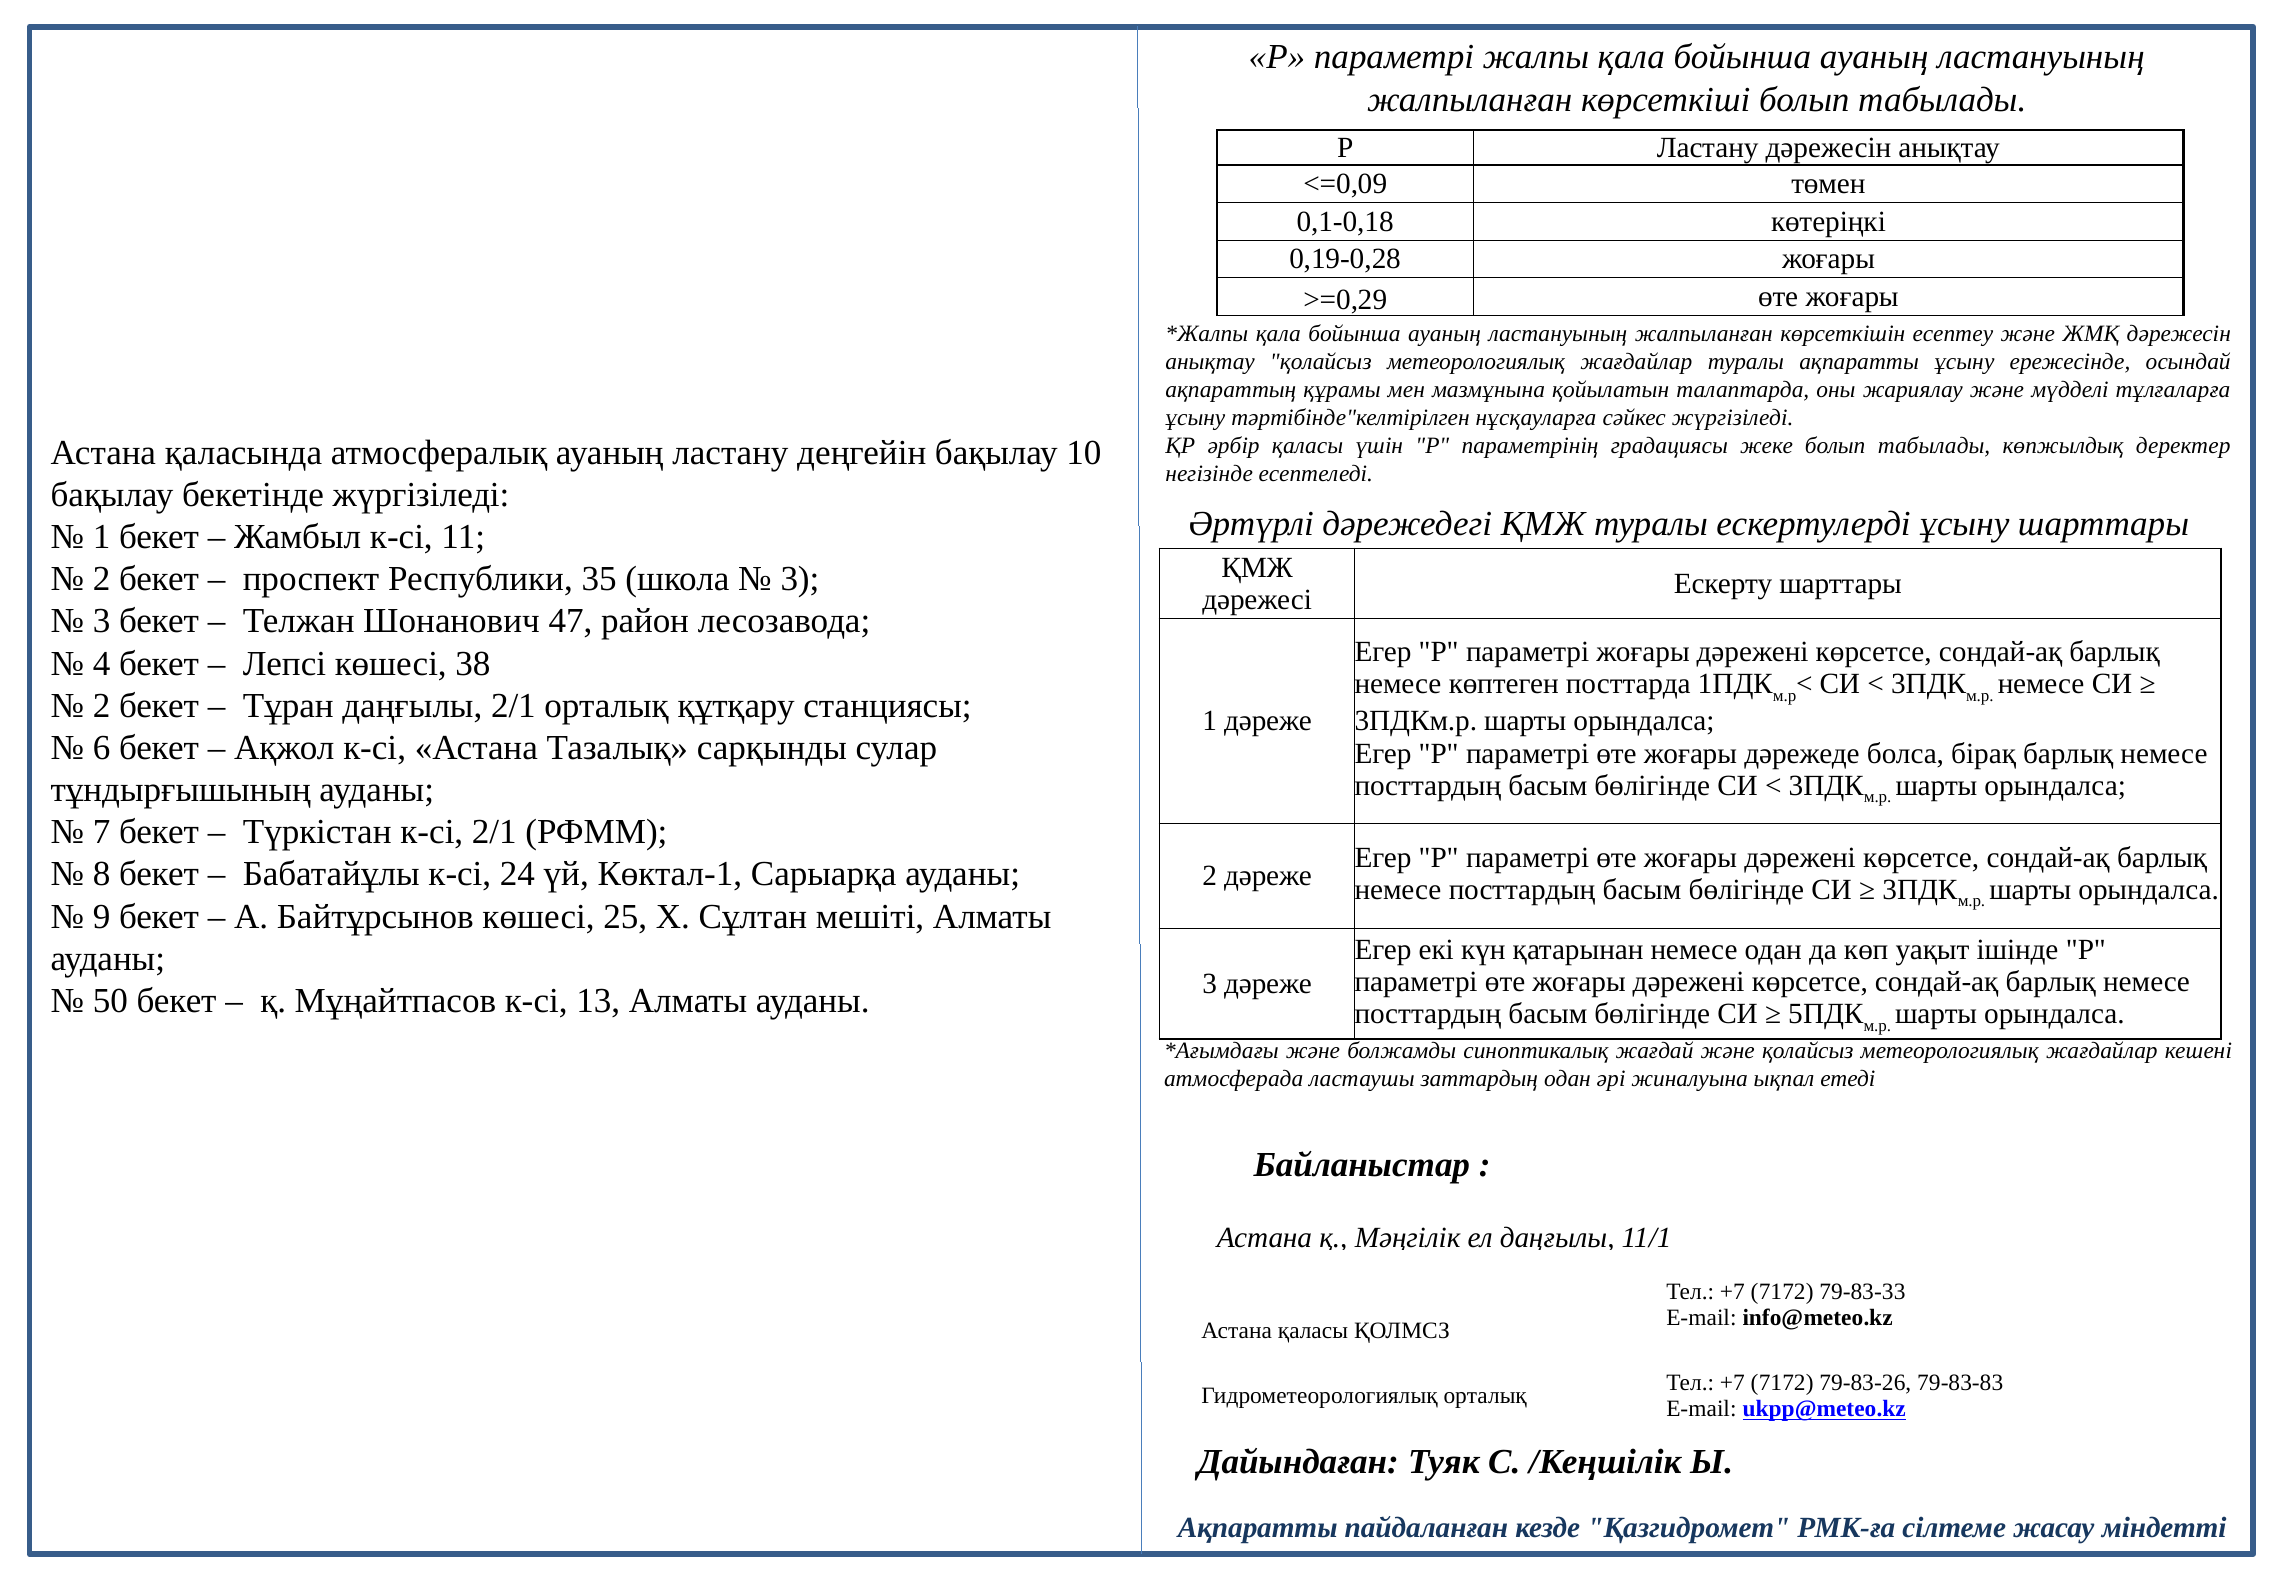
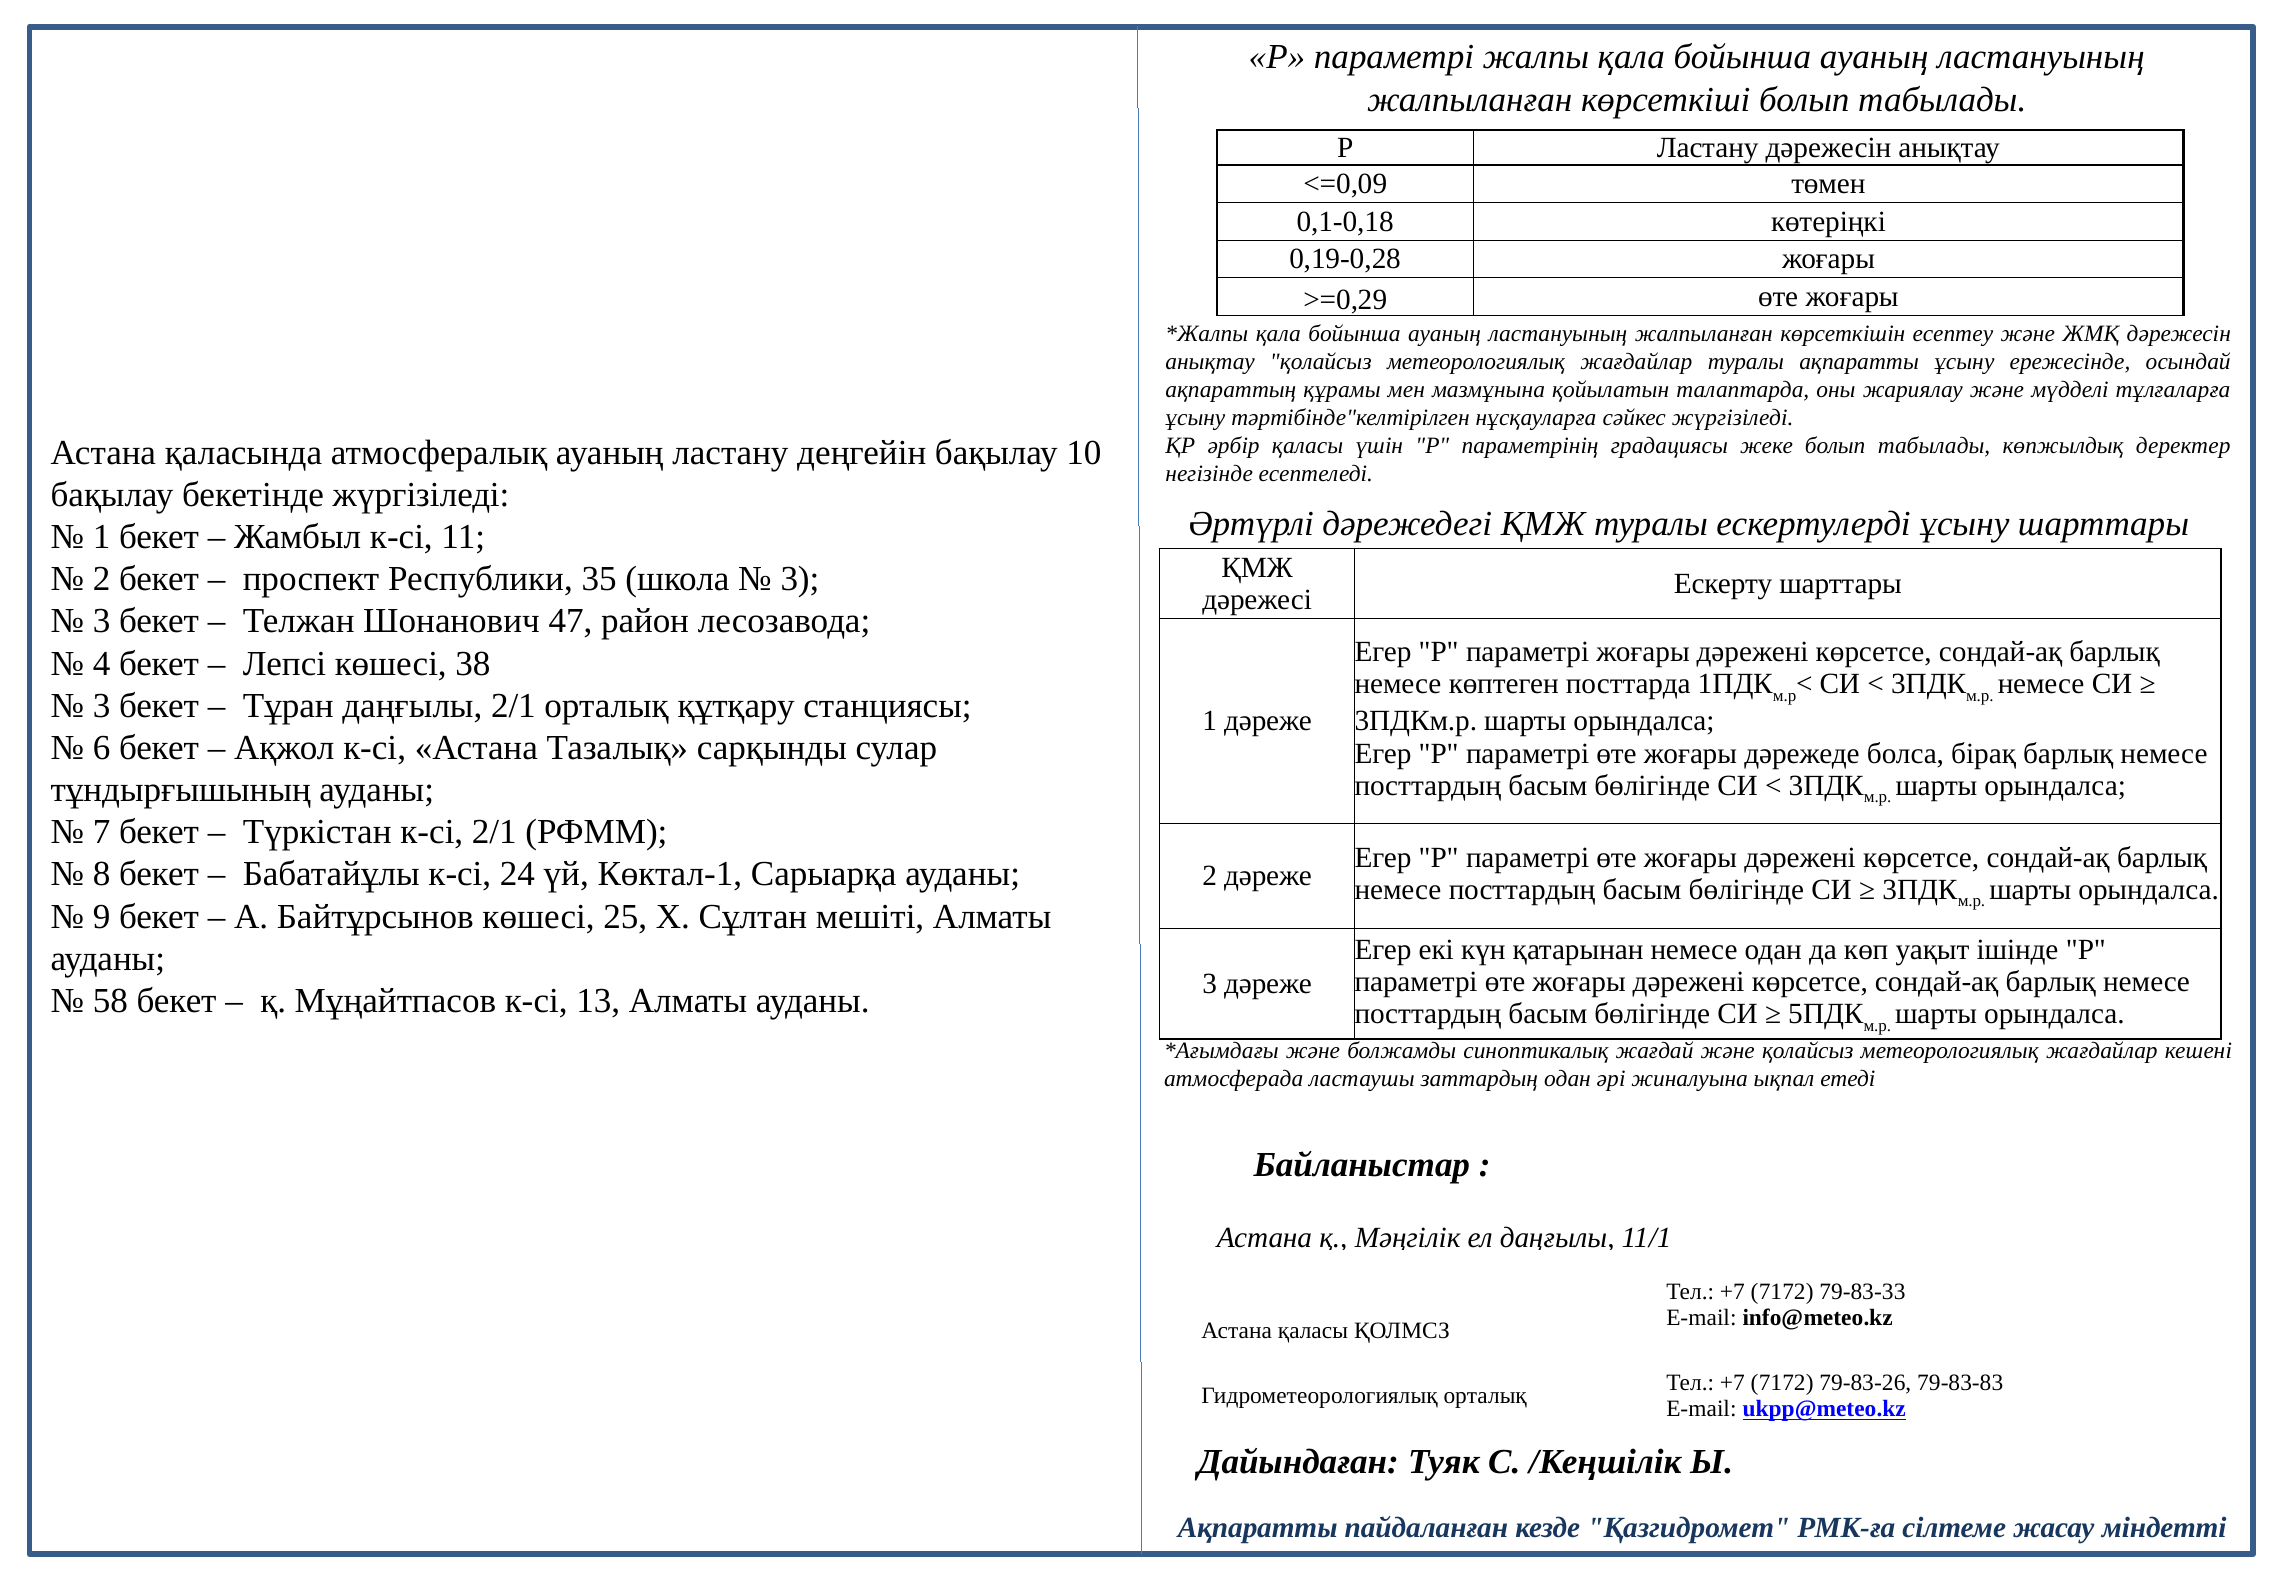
2: 2 -> 3 (102, 705)
50: 50 -> 58 (110, 1000)
